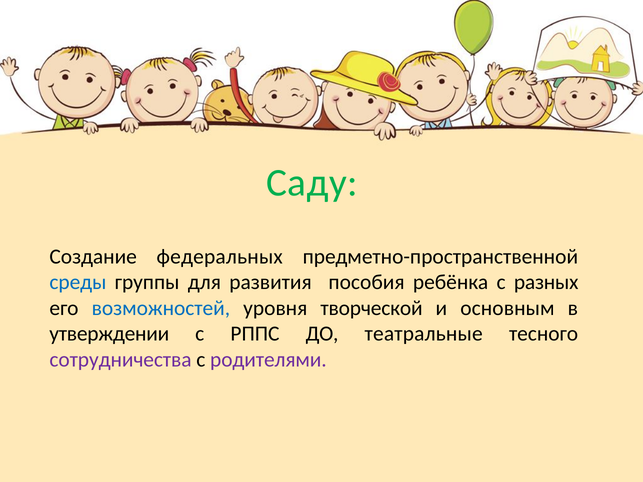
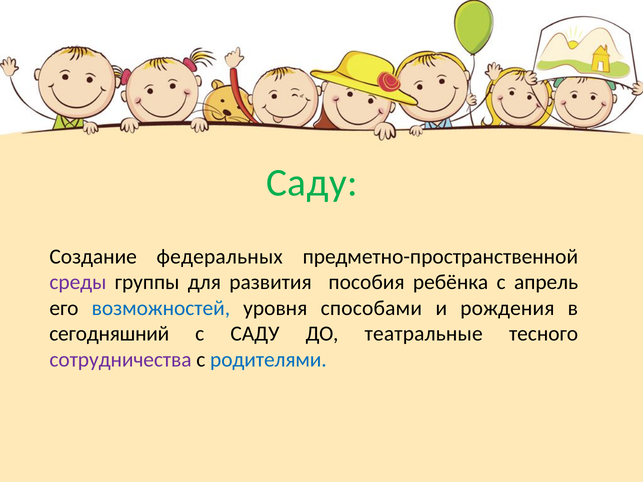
среды colour: blue -> purple (78, 283)
разных: разных -> апрель (546, 283)
творческой: творческой -> способами (371, 308)
основным: основным -> рождения (507, 308)
утверждении: утверждении -> сегодняшний (109, 334)
с РППС: РППС -> САДУ (255, 334)
родителями colour: purple -> blue (268, 360)
